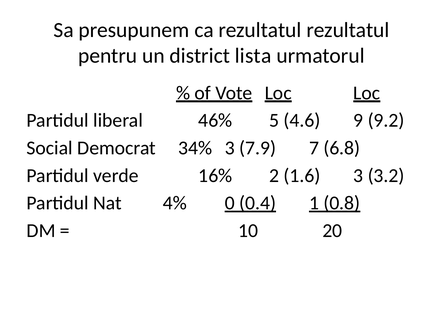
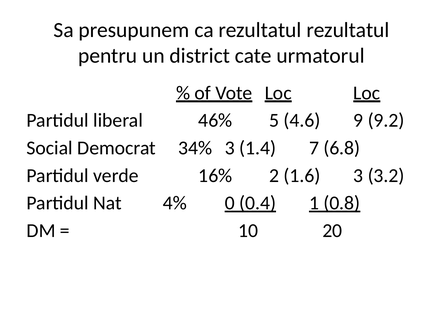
lista: lista -> cate (253, 56)
7.9: 7.9 -> 1.4 (258, 148)
